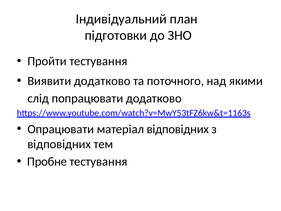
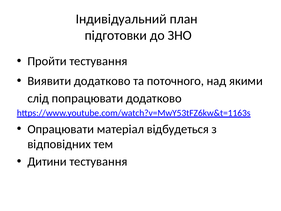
матеріал відповідних: відповідних -> відбудеться (178, 129)
Пробне: Пробне -> Дитини (47, 161)
